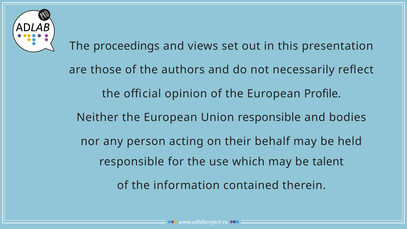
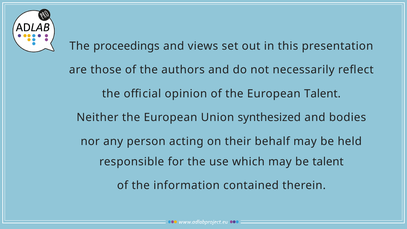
European Profile: Profile -> Talent (322, 94)
Union responsible: responsible -> synthesized (269, 118)
